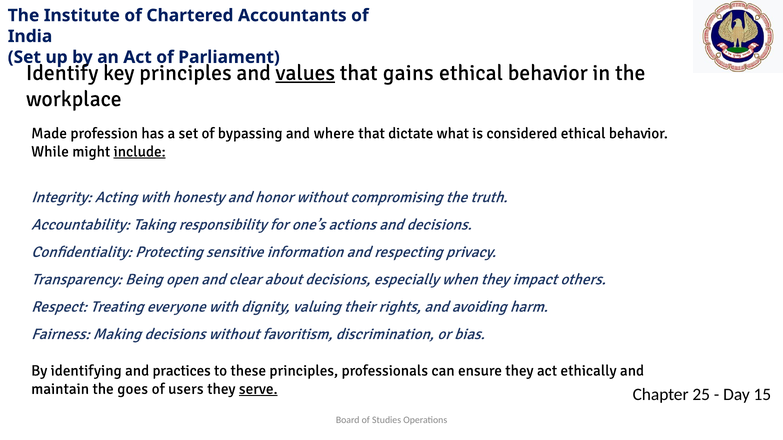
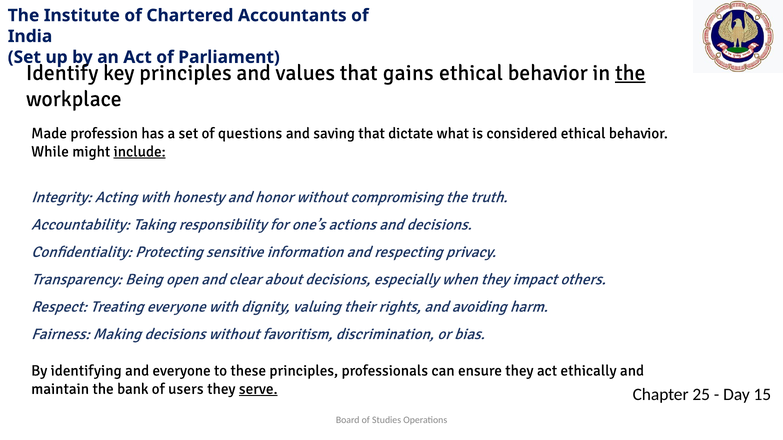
values underline: present -> none (305, 73)
the underline: none -> present (630, 73)
bypassing: bypassing -> questions (250, 133)
where: where -> saving (334, 133)
and practices: practices -> everyone (182, 371)
goes: goes -> bank (133, 389)
